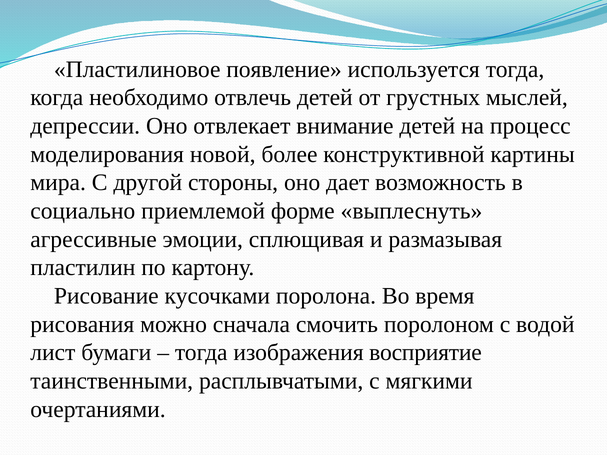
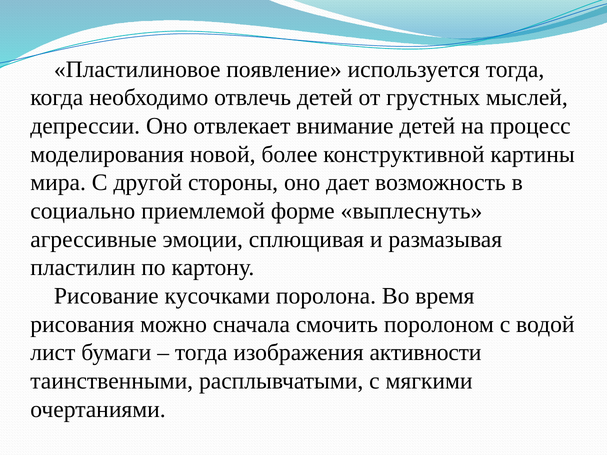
восприятие: восприятие -> активности (425, 353)
